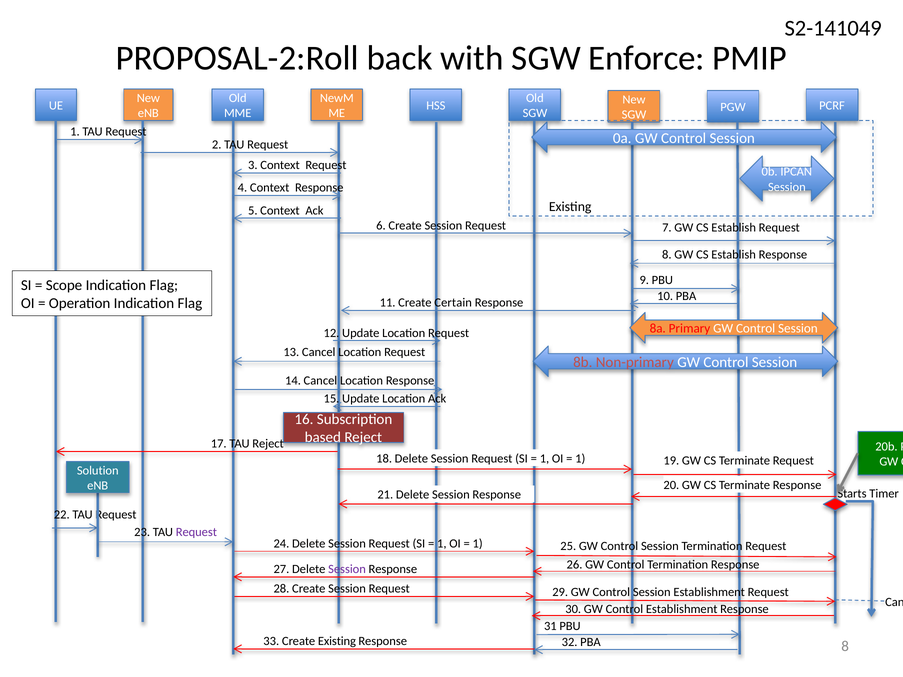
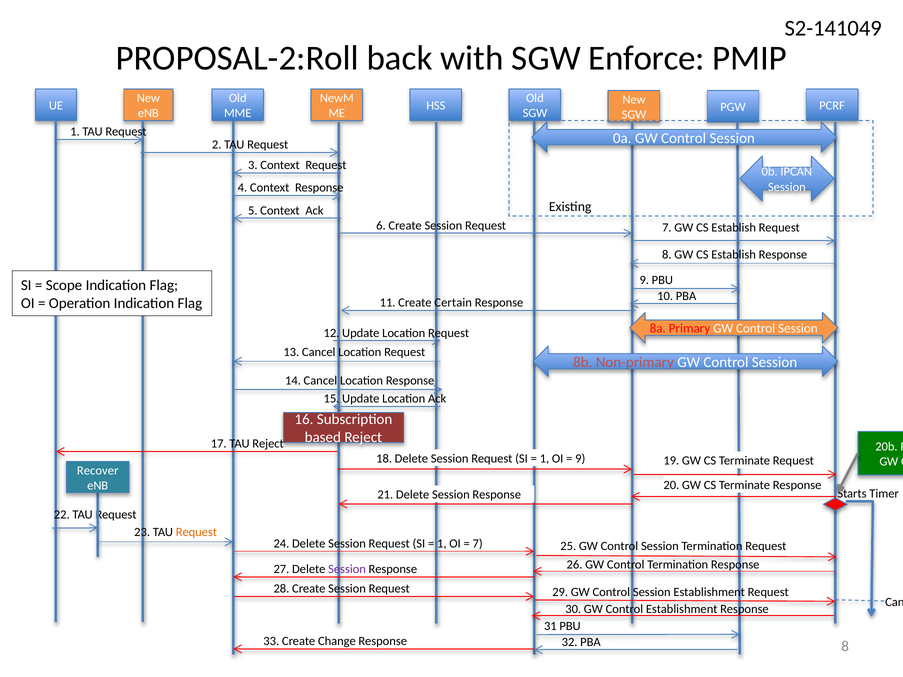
1: 1 -> 9 (580, 459)
Solution: Solution -> Recover (98, 471)
Request colour: purple -> orange (196, 532)
1: 1 -> 7 (478, 544)
Create Existing: Existing -> Change (337, 641)
